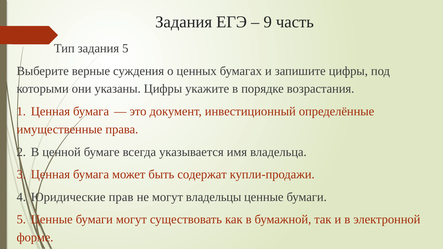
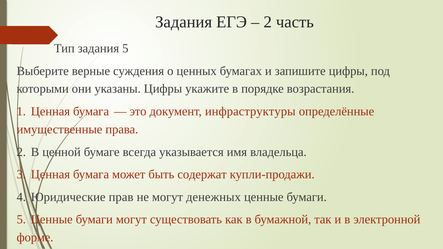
9: 9 -> 2 (268, 22)
инвестиционный: инвестиционный -> инфраструктуры (250, 112)
владельцы: владельцы -> денежных (213, 197)
